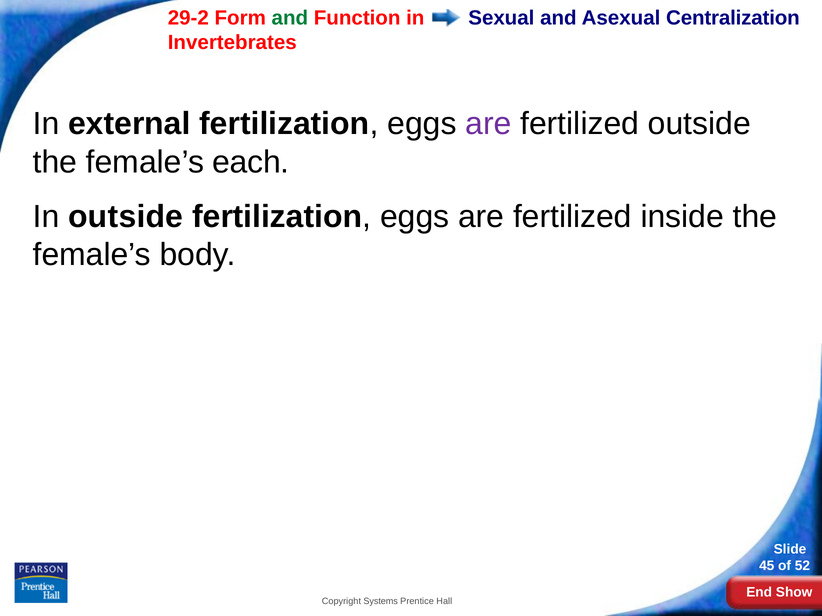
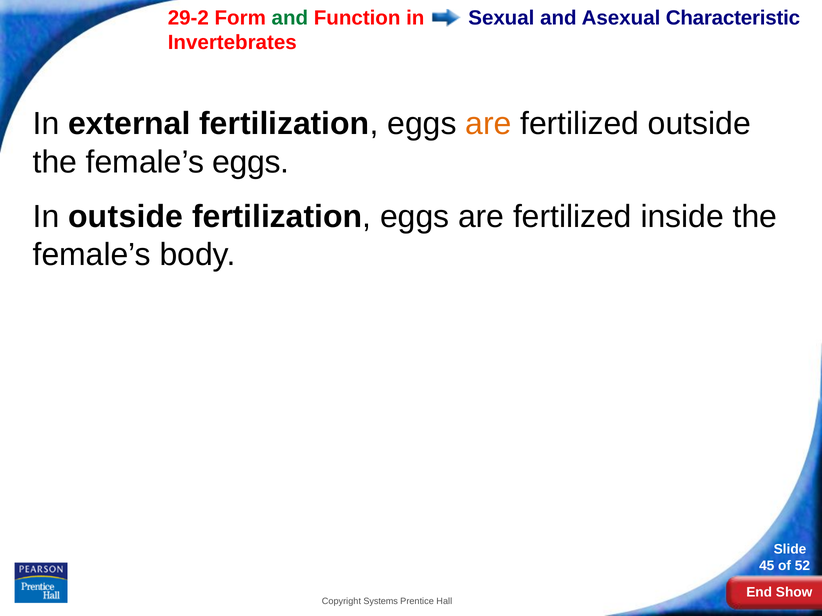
Centralization: Centralization -> Characteristic (733, 18)
are colour: purple -> orange (488, 124)
female’s each: each -> eggs (251, 162)
